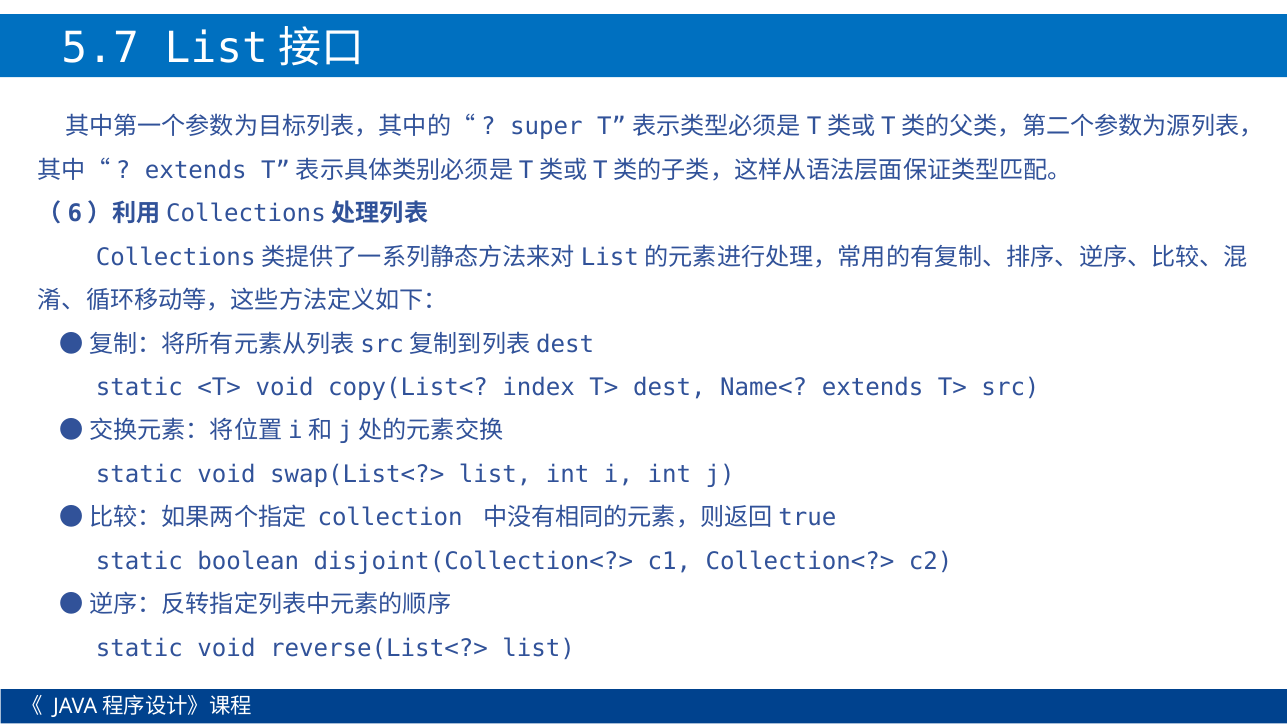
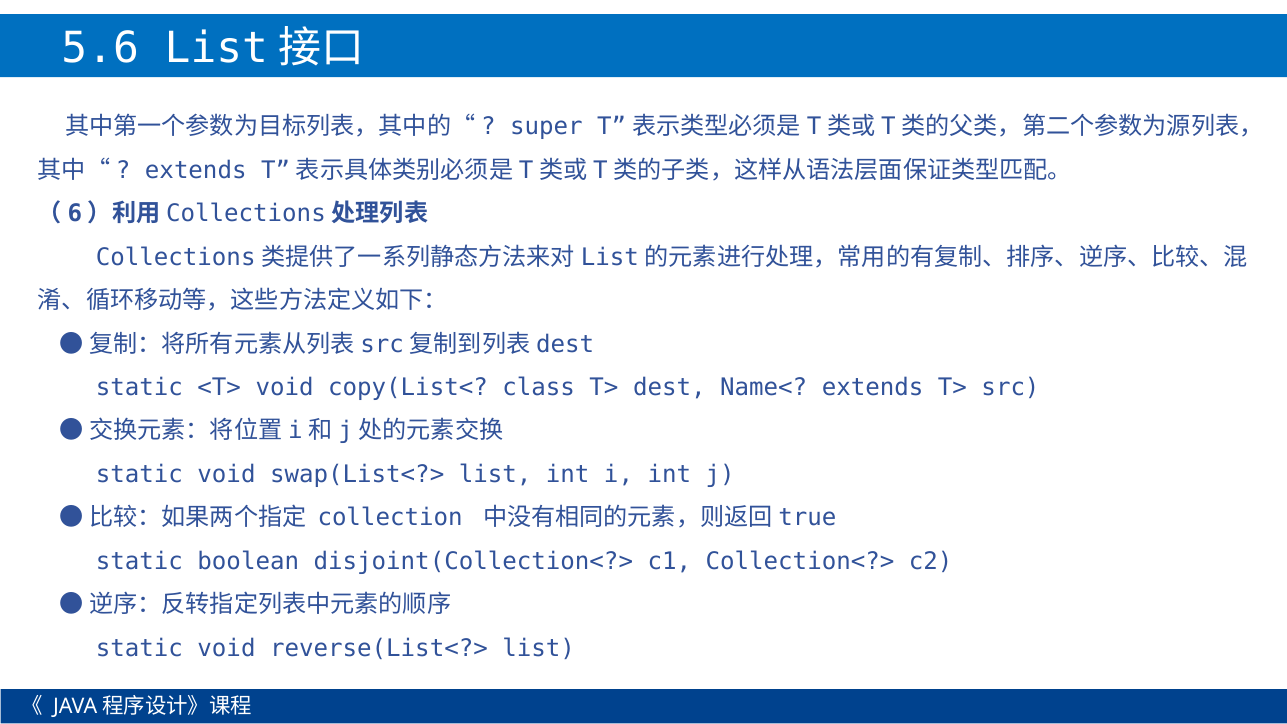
5.7: 5.7 -> 5.6 (100, 49)
index: index -> class (539, 388)
